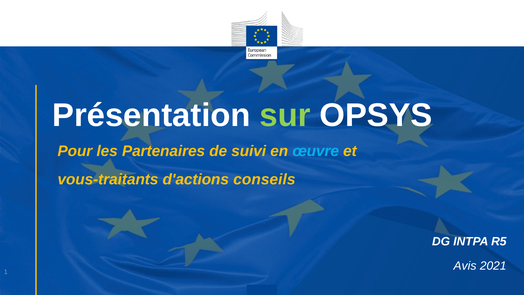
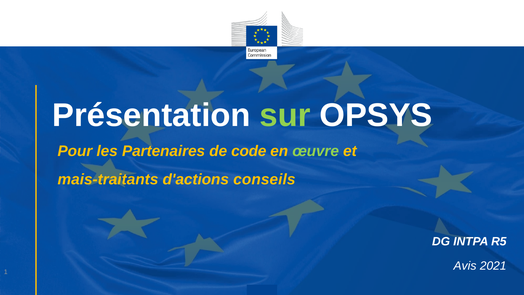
suivi: suivi -> code (249, 151)
œuvre colour: light blue -> light green (316, 151)
vous-traitants: vous-traitants -> mais-traitants (108, 179)
